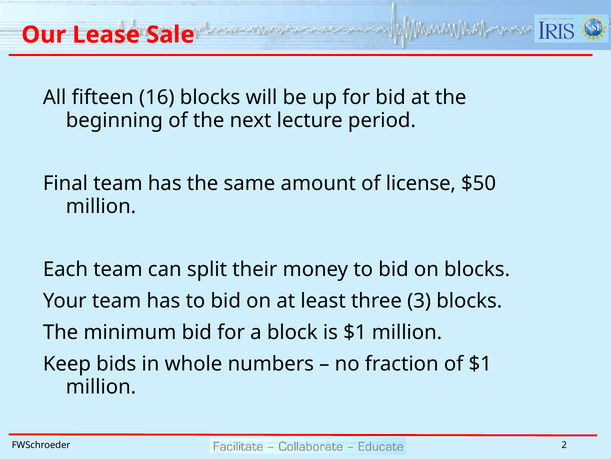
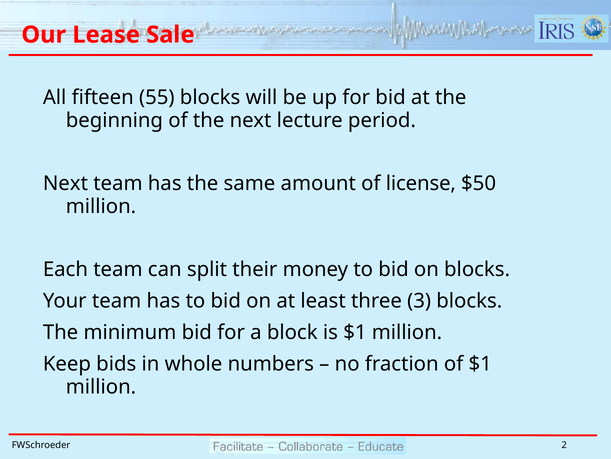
16: 16 -> 55 (157, 97)
Final: Final -> Next (65, 183)
